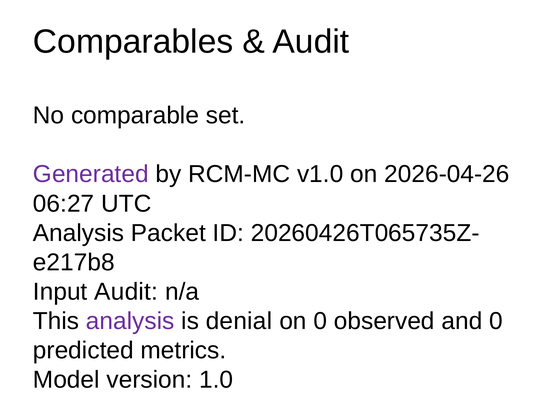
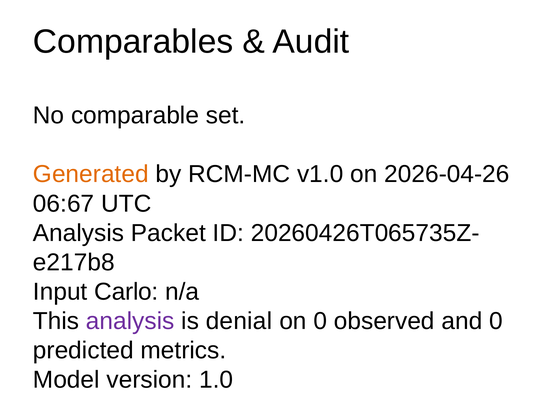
Generated colour: purple -> orange (91, 174)
06:27: 06:27 -> 06:67 (64, 204)
Input Audit: Audit -> Carlo (126, 292)
